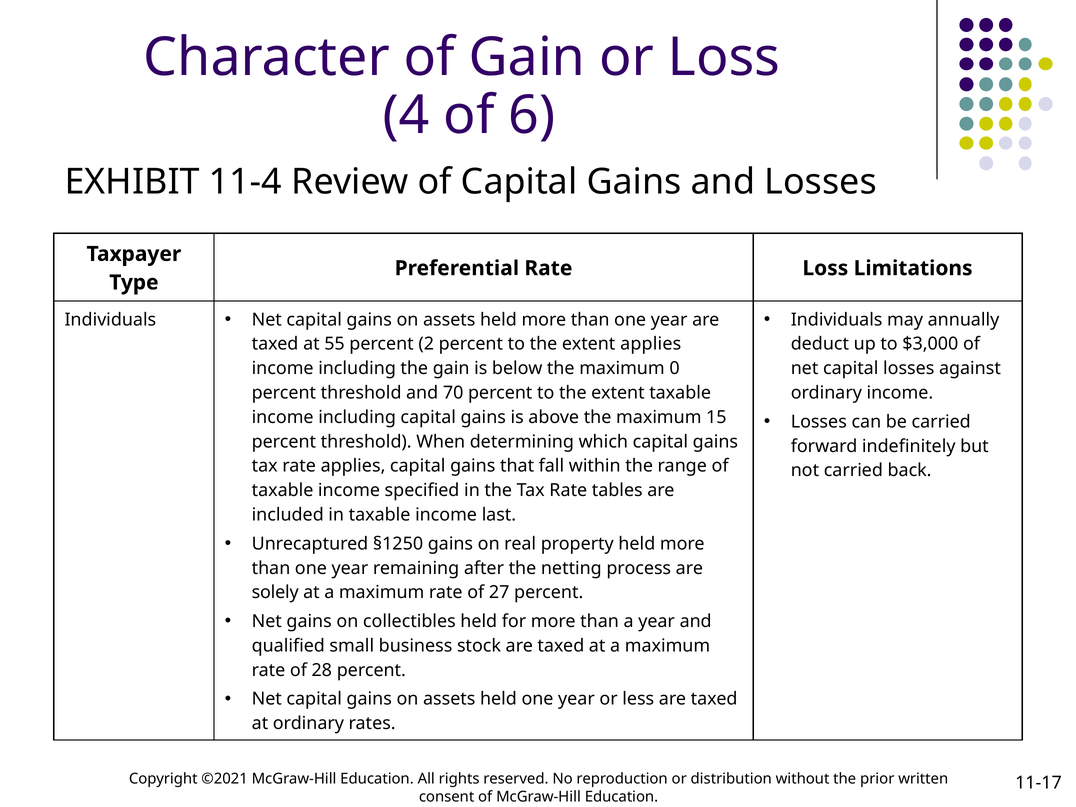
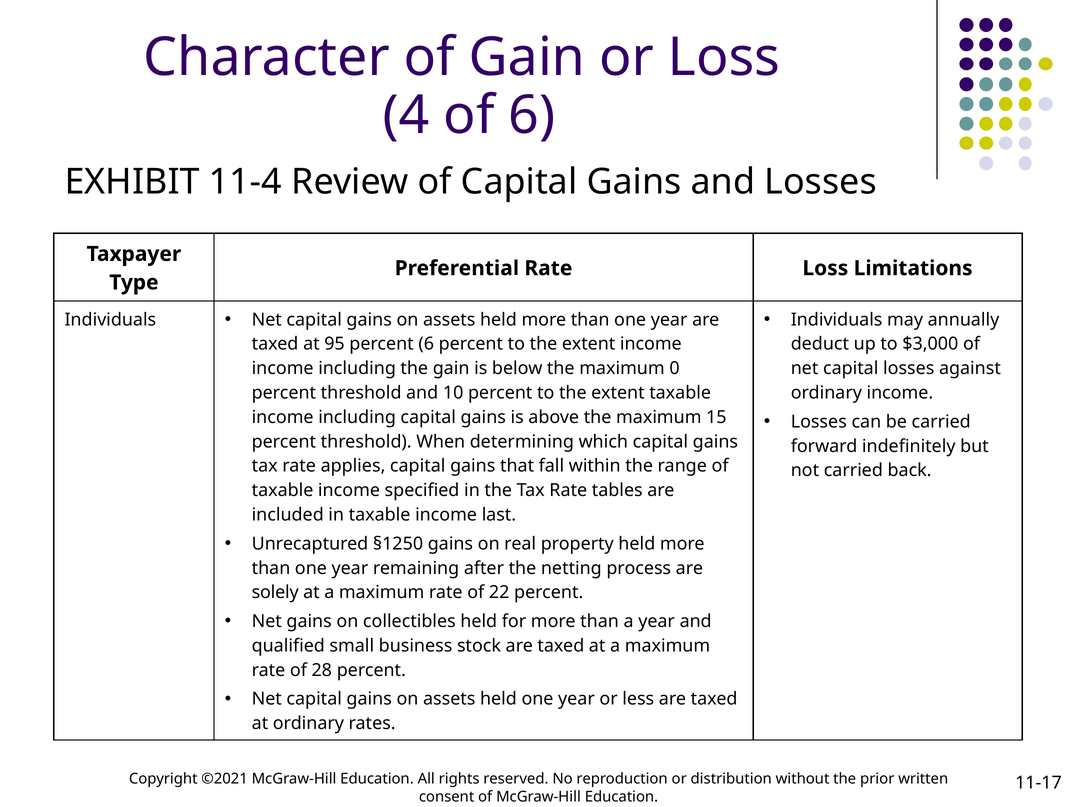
55: 55 -> 95 (335, 344)
percent 2: 2 -> 6 (426, 344)
extent applies: applies -> income (651, 344)
70: 70 -> 10 (453, 393)
27: 27 -> 22 (499, 592)
